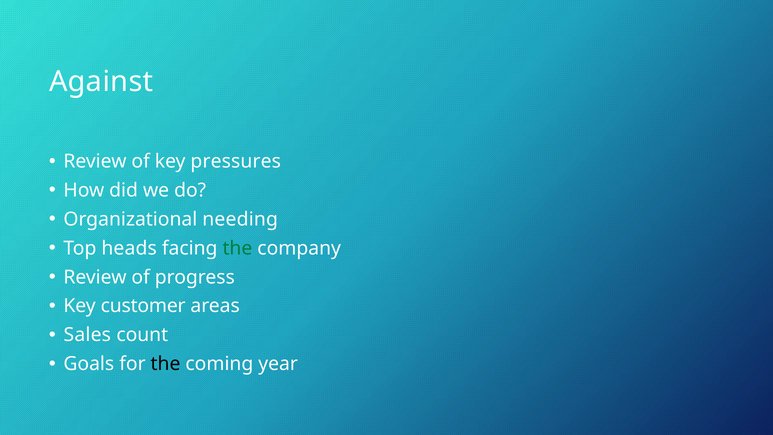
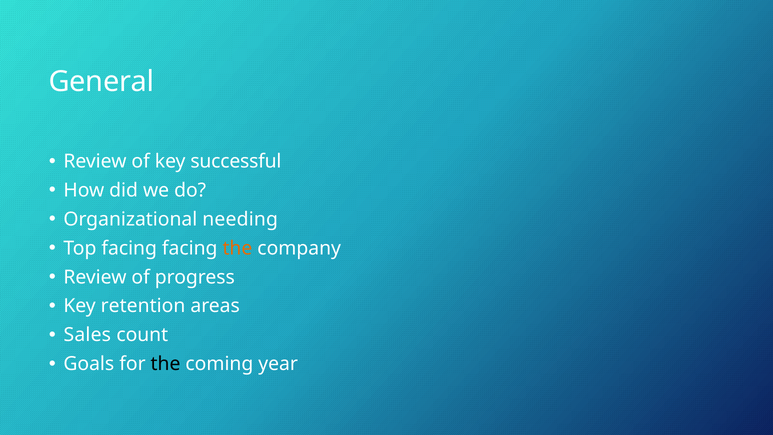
Against: Against -> General (101, 82)
pressures: pressures -> successful (236, 161)
Top heads: heads -> facing (129, 248)
the colour: green -> orange (237, 248)
customer: customer -> retention (143, 306)
